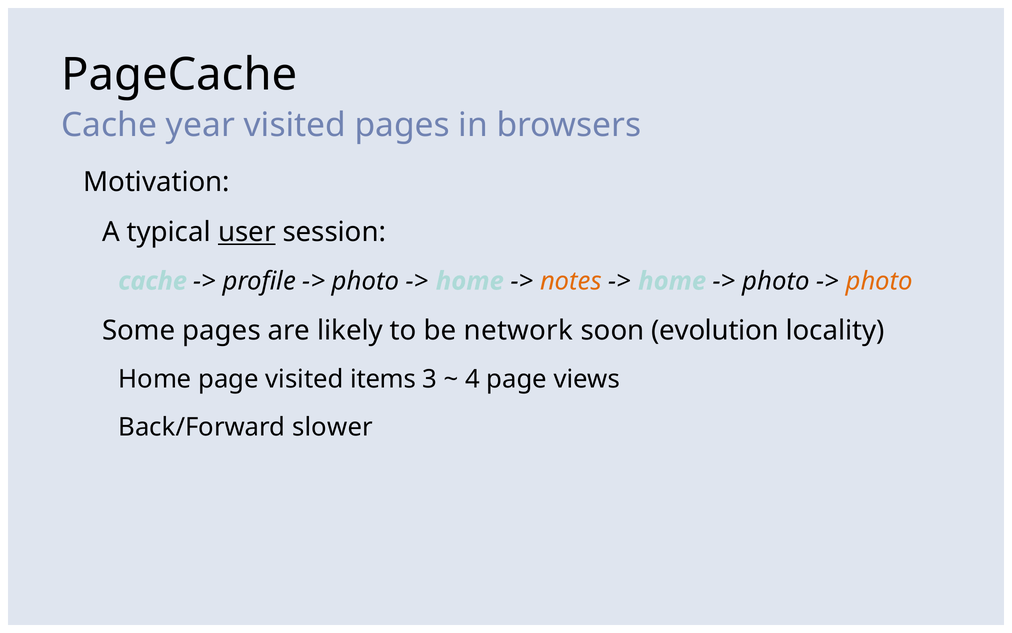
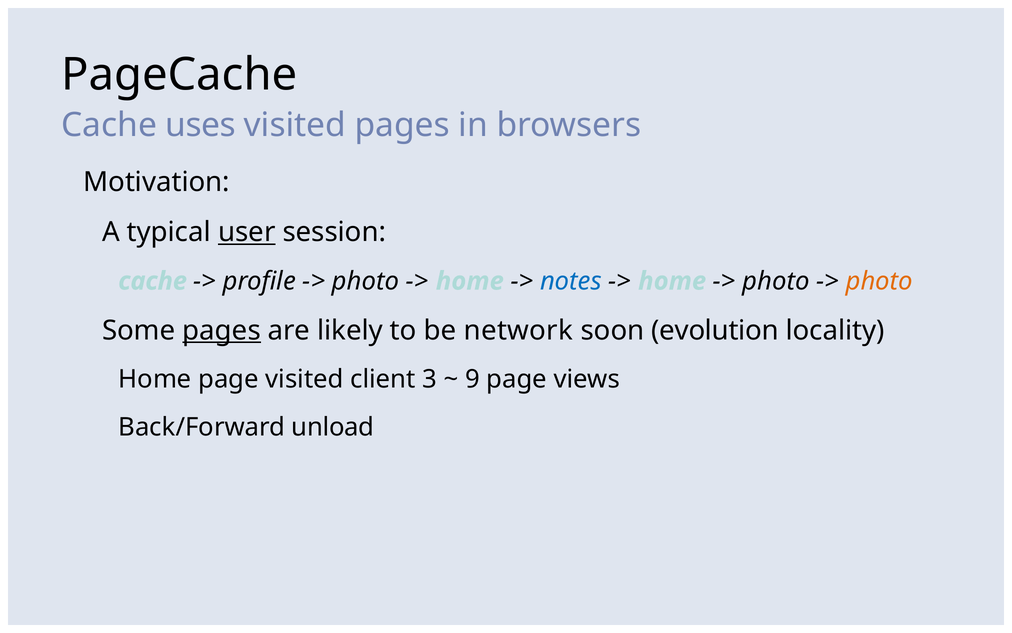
year: year -> uses (201, 125)
notes colour: orange -> blue (571, 281)
pages underline: none -> present (222, 330)
items: items -> client (383, 379)
4: 4 -> 9 (472, 379)
slower: slower -> unload (333, 427)
